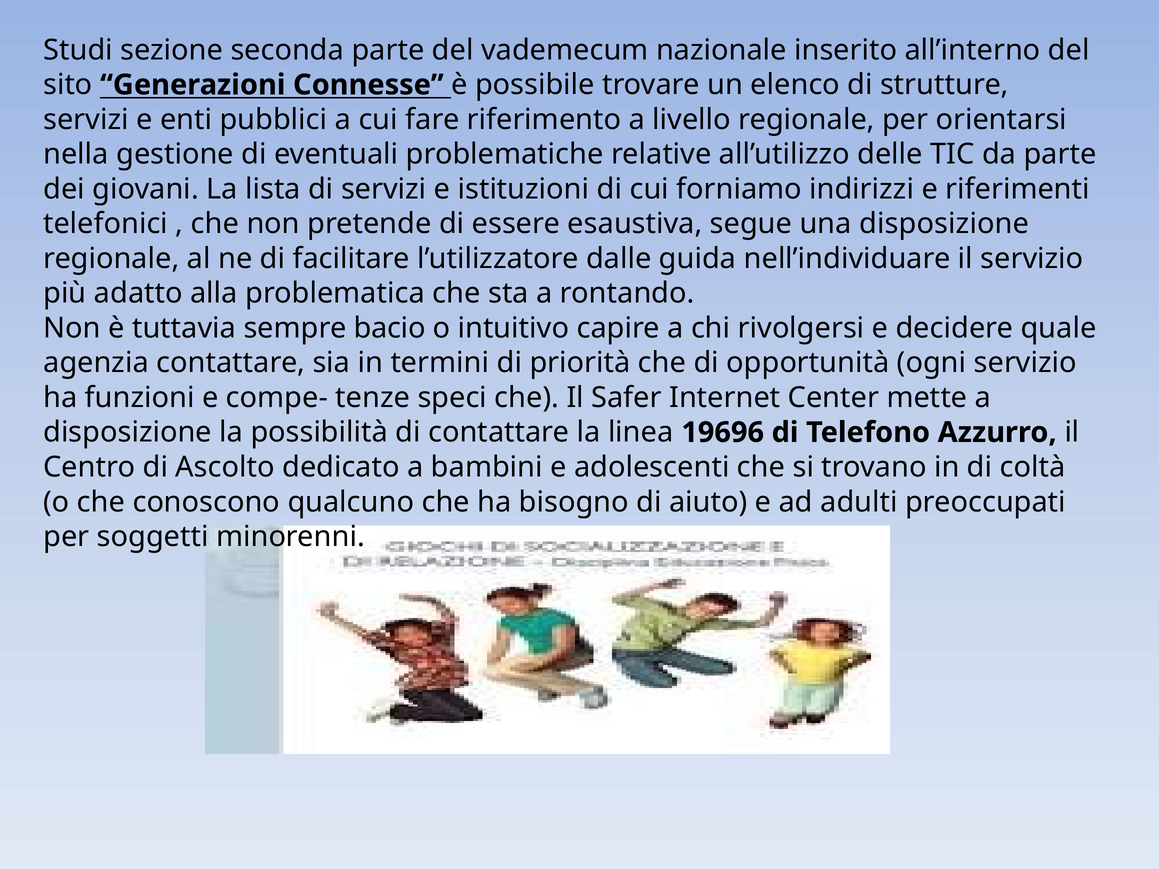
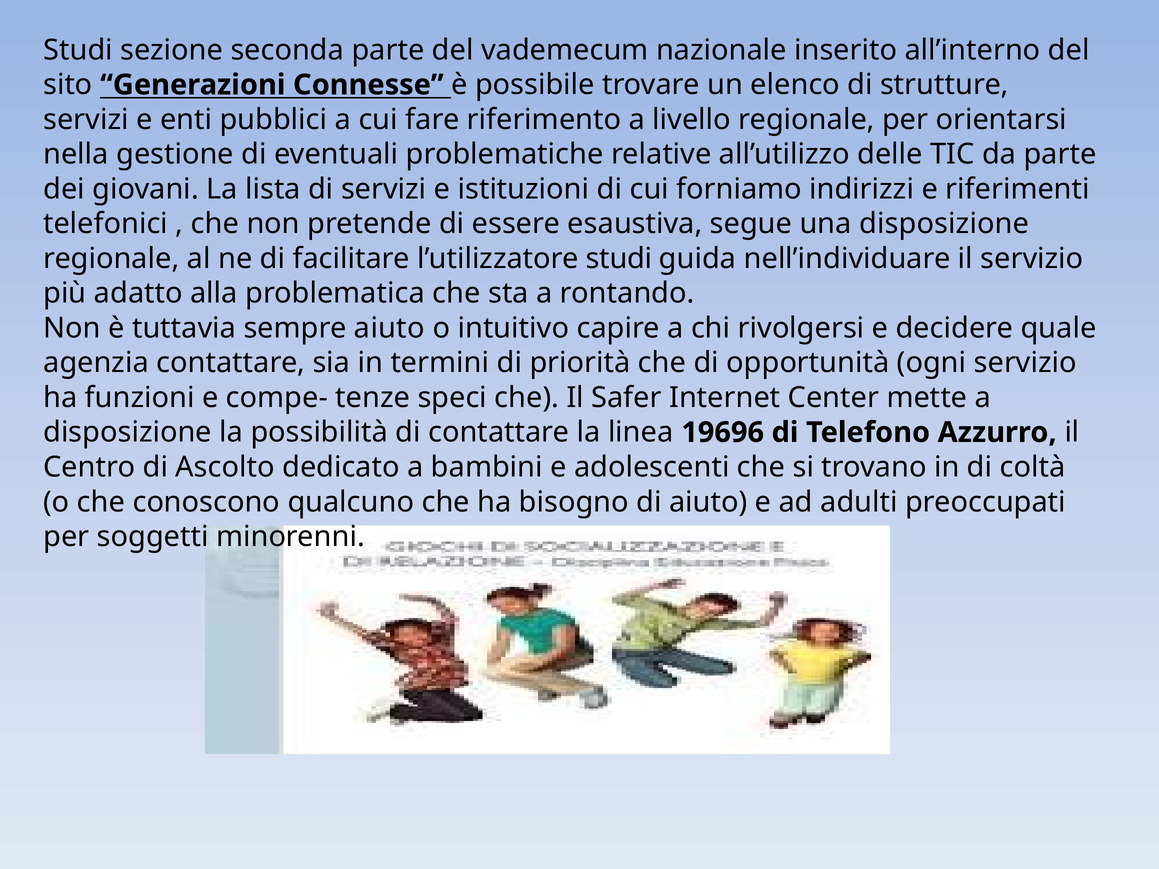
l’utilizzatore dalle: dalle -> studi (619, 259)
sempre bacio: bacio -> aiuto (389, 328)
